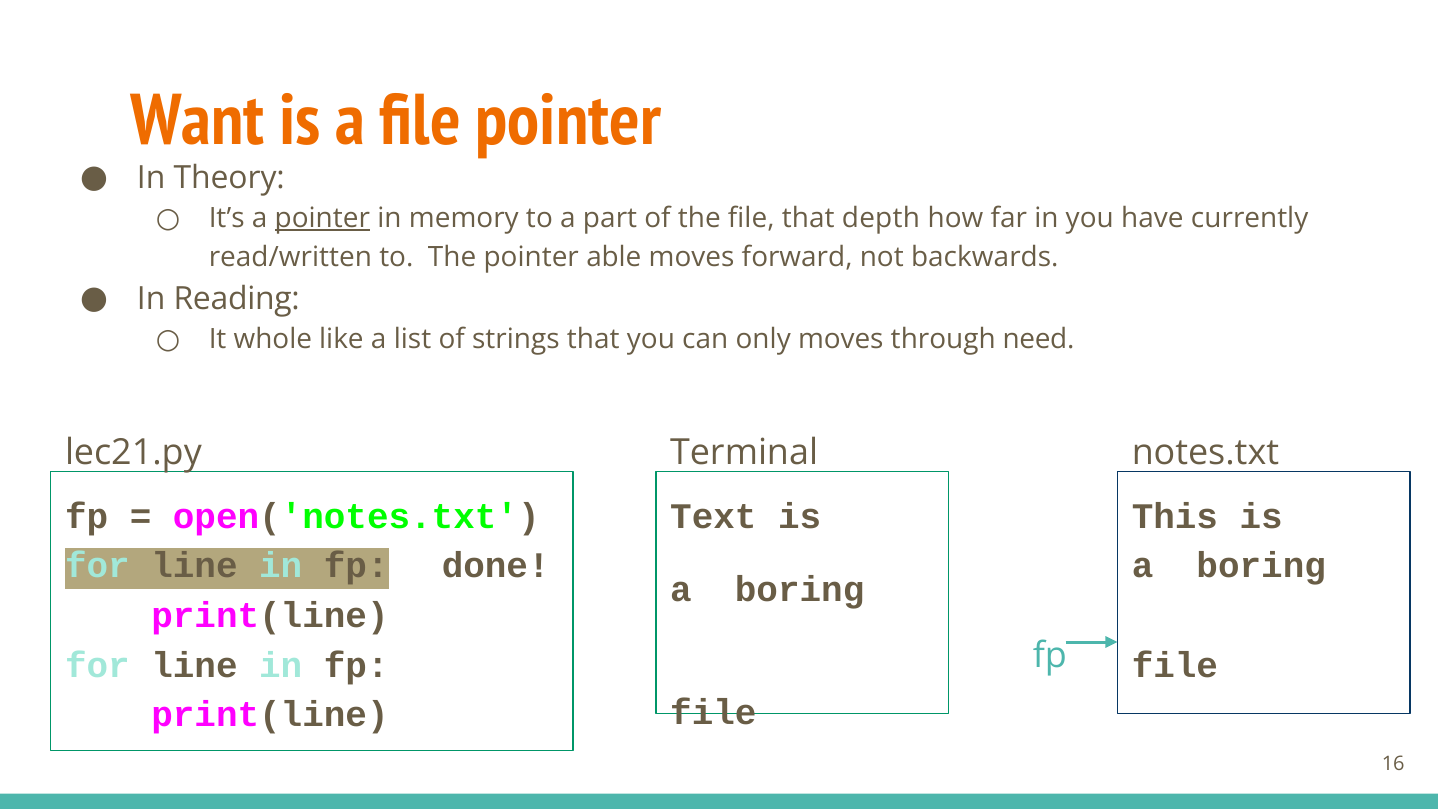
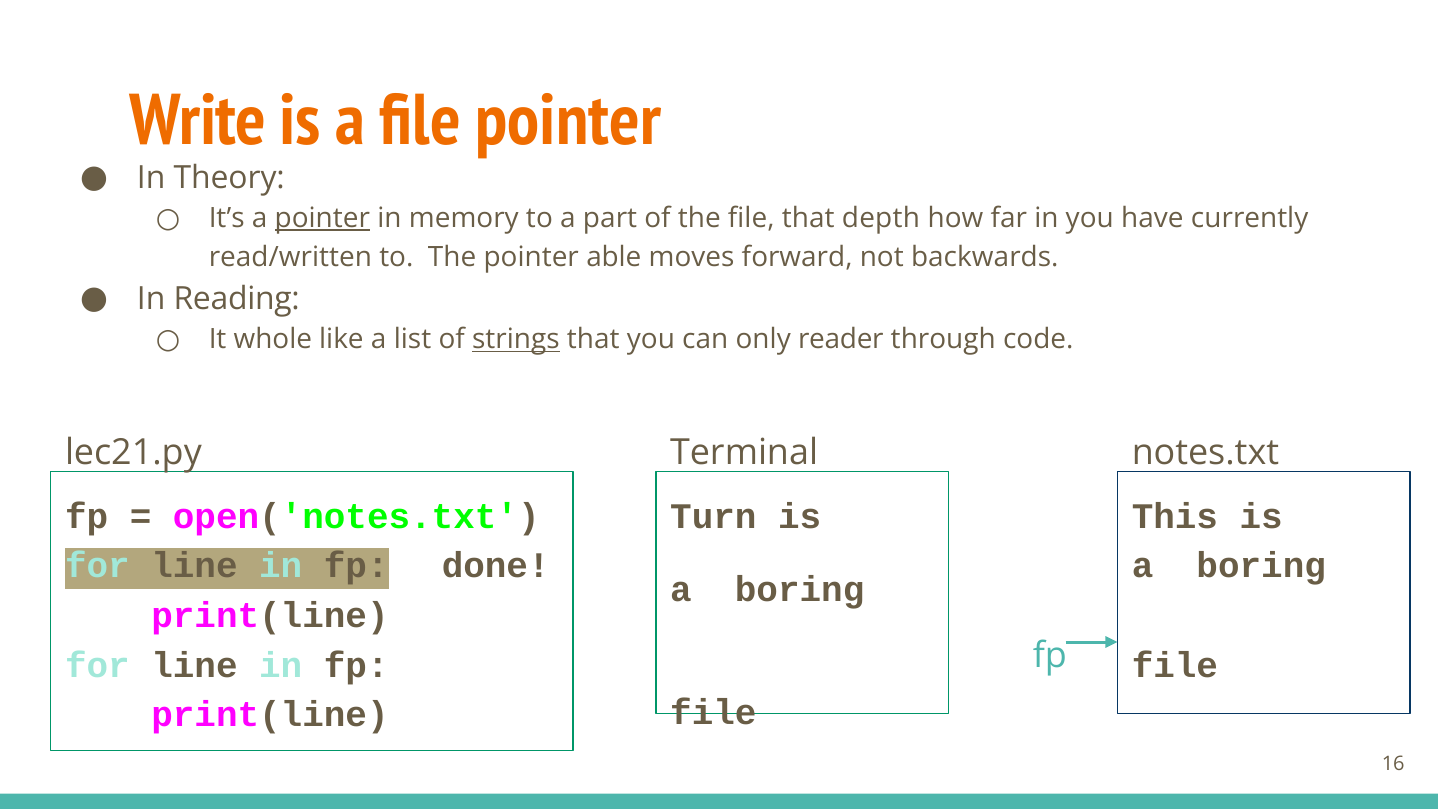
Want: Want -> Write (198, 121)
strings underline: none -> present (516, 339)
only moves: moves -> reader (841, 339)
need: need -> code (1038, 339)
Text: Text -> Turn (713, 516)
